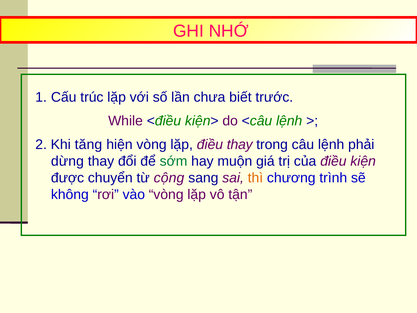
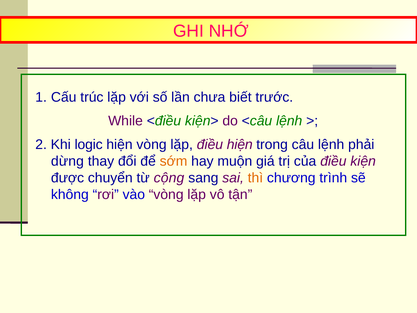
tăng: tăng -> logic (89, 144)
điều thay: thay -> hiện (240, 144)
sớm colour: green -> orange (174, 161)
